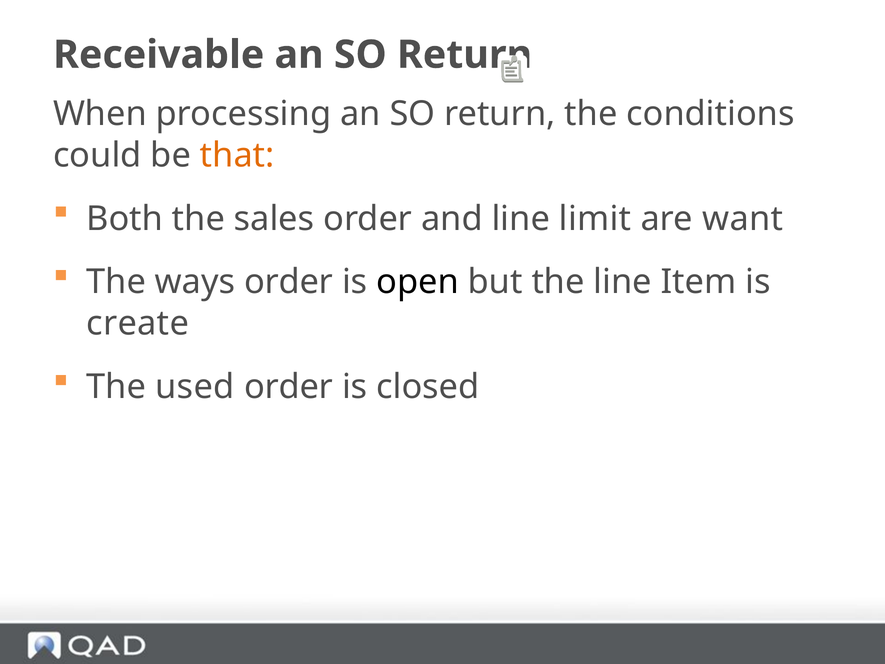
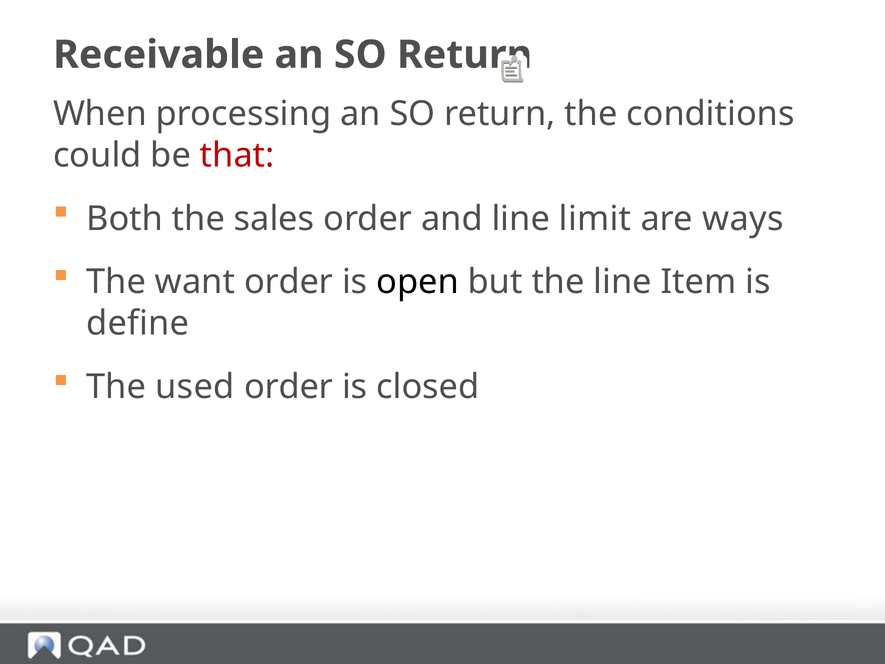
that colour: orange -> red (237, 155)
want: want -> ways (743, 219)
ways: ways -> want (195, 282)
create: create -> define (138, 323)
